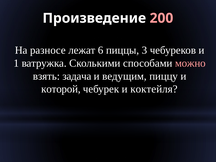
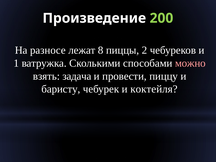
200 colour: pink -> light green (161, 18)
6: 6 -> 8 (101, 50)
3: 3 -> 2 (144, 50)
ведущим: ведущим -> провести (124, 76)
которой: которой -> баристу (61, 89)
